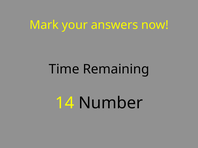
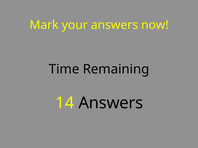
14 Number: Number -> Answers (111, 103)
